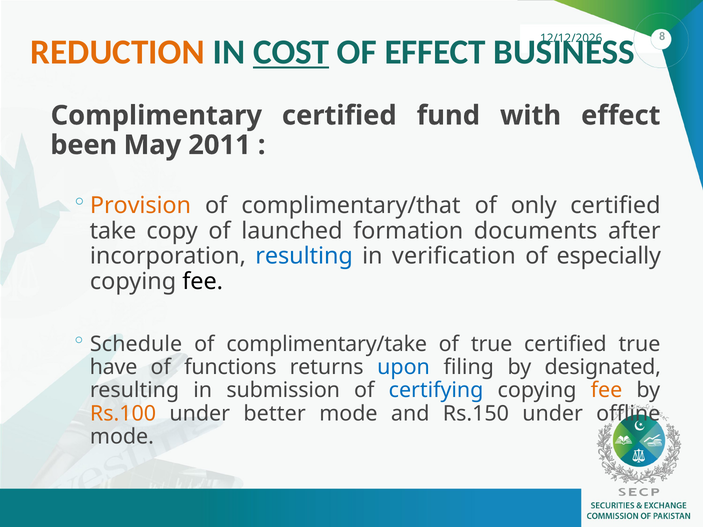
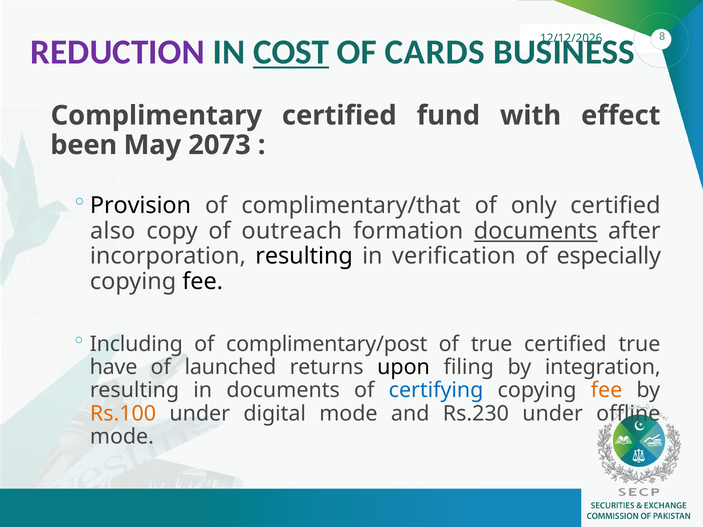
REDUCTION colour: orange -> purple (118, 52)
OF EFFECT: EFFECT -> CARDS (435, 52)
2011: 2011 -> 2073 (219, 145)
Provision colour: orange -> black (141, 206)
take: take -> also (113, 231)
launched: launched -> outreach (292, 231)
documents underline: none -> present (536, 231)
resulting colour: blue -> black (304, 256)
Schedule: Schedule -> Including (136, 344)
complimentary/take: complimentary/take -> complimentary/post (327, 344)
functions: functions -> launched (230, 367)
upon colour: blue -> black (404, 367)
designated: designated -> integration (603, 367)
in submission: submission -> documents (283, 391)
better: better -> digital (275, 414)
Rs.150: Rs.150 -> Rs.230 (476, 414)
